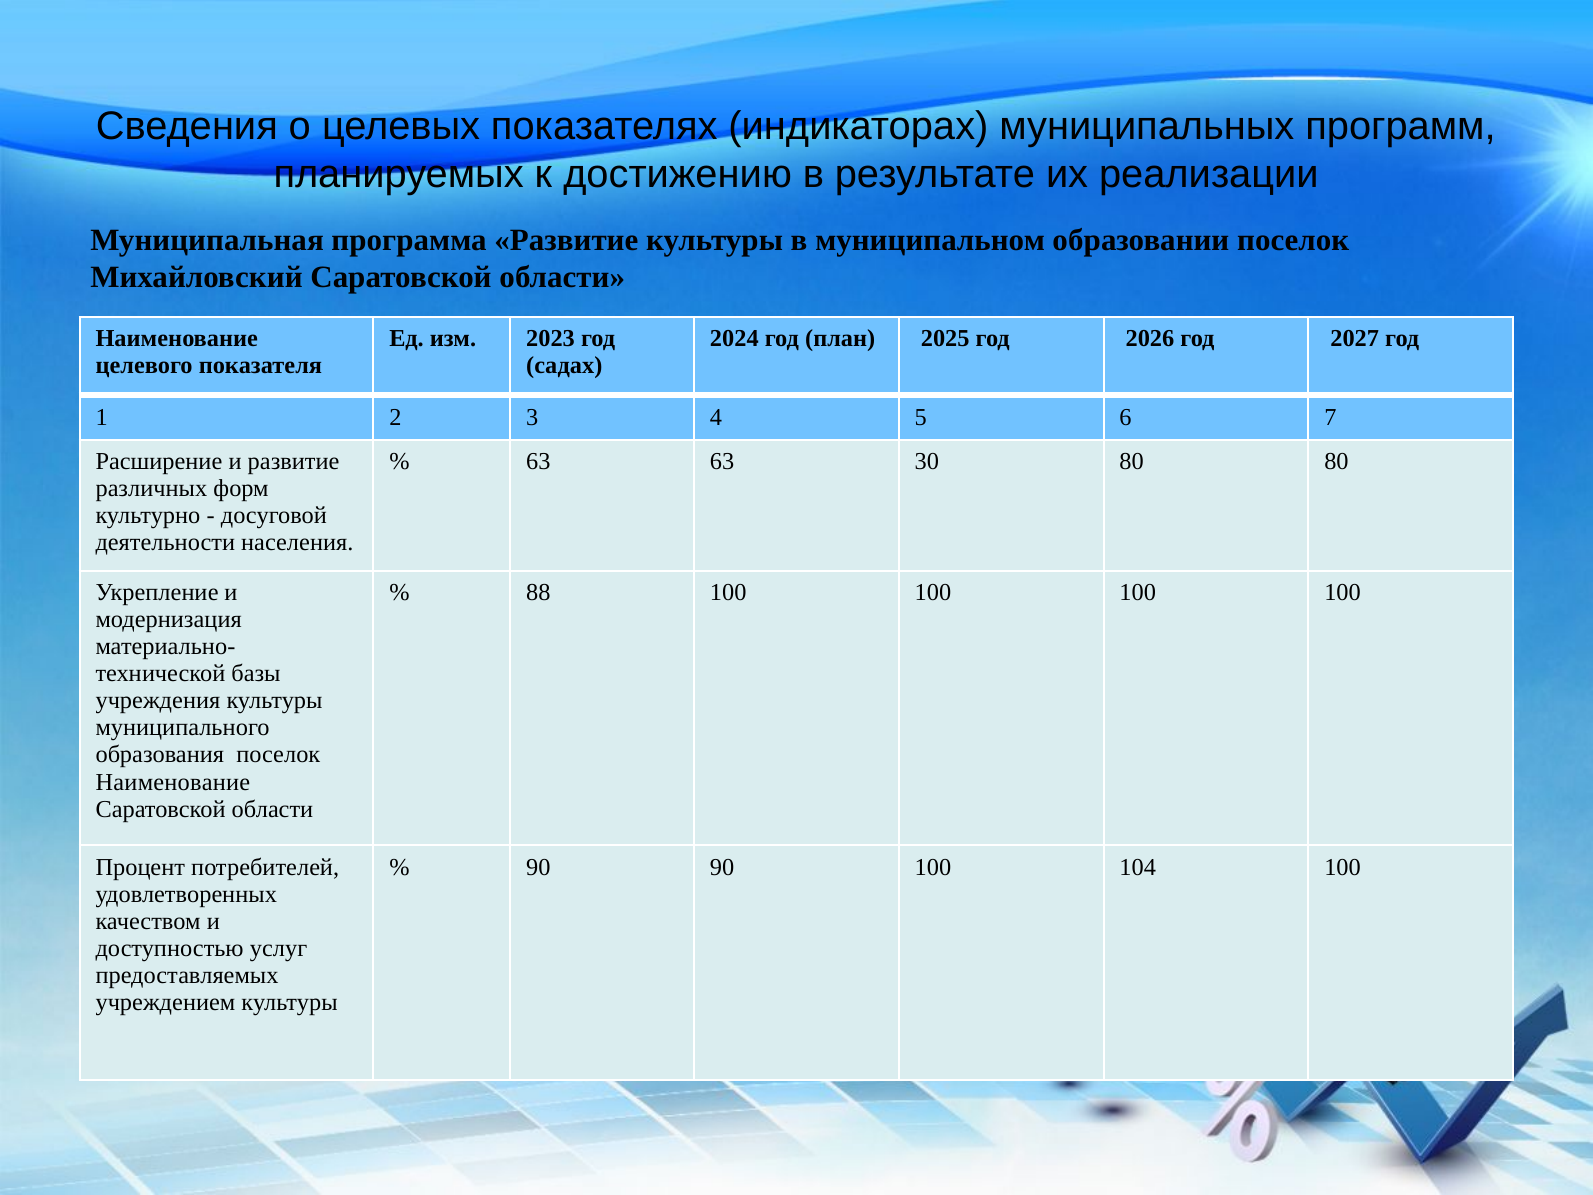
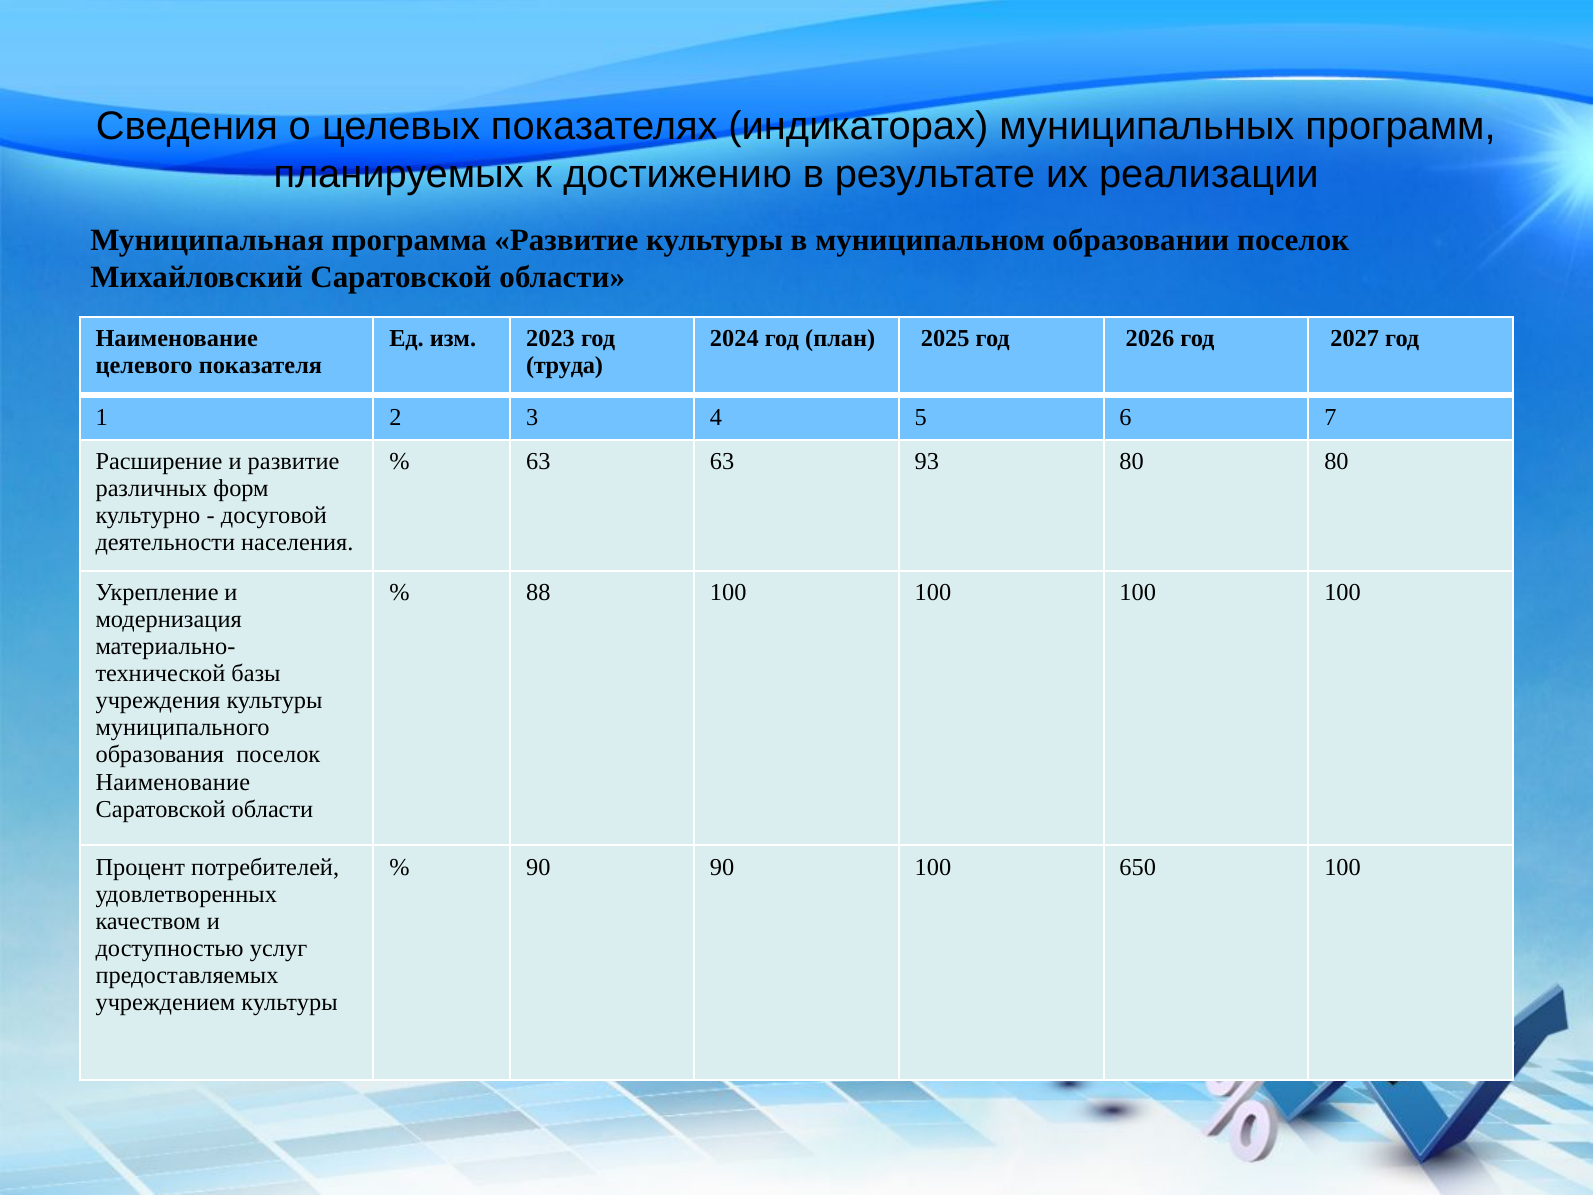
садах: садах -> труда (565, 366)
30: 30 -> 93 (927, 461)
104: 104 -> 650 (1138, 867)
